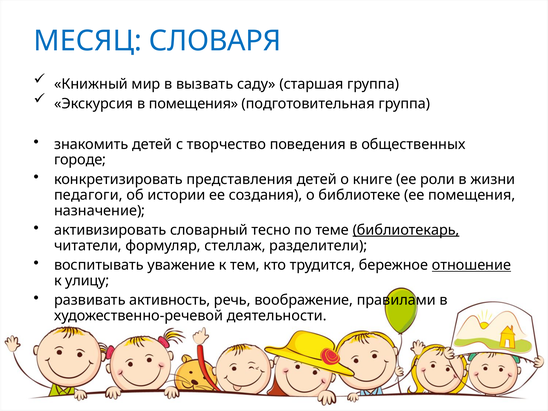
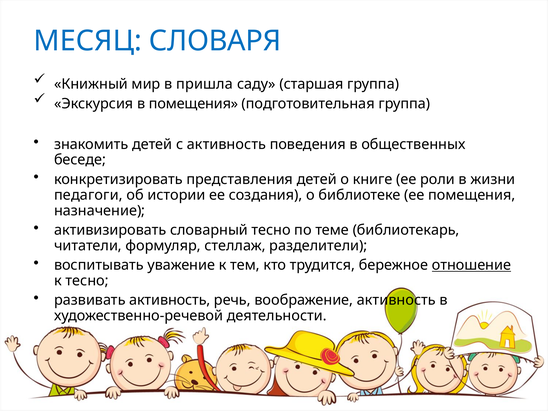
вызвать: вызвать -> пришла (205, 84)
с творчество: творчество -> активность (226, 144)
городе: городе -> беседе (80, 160)
библиотекарь underline: present -> none (406, 230)
к улицу: улицу -> тесно (87, 281)
воображение правилами: правилами -> активность (396, 300)
